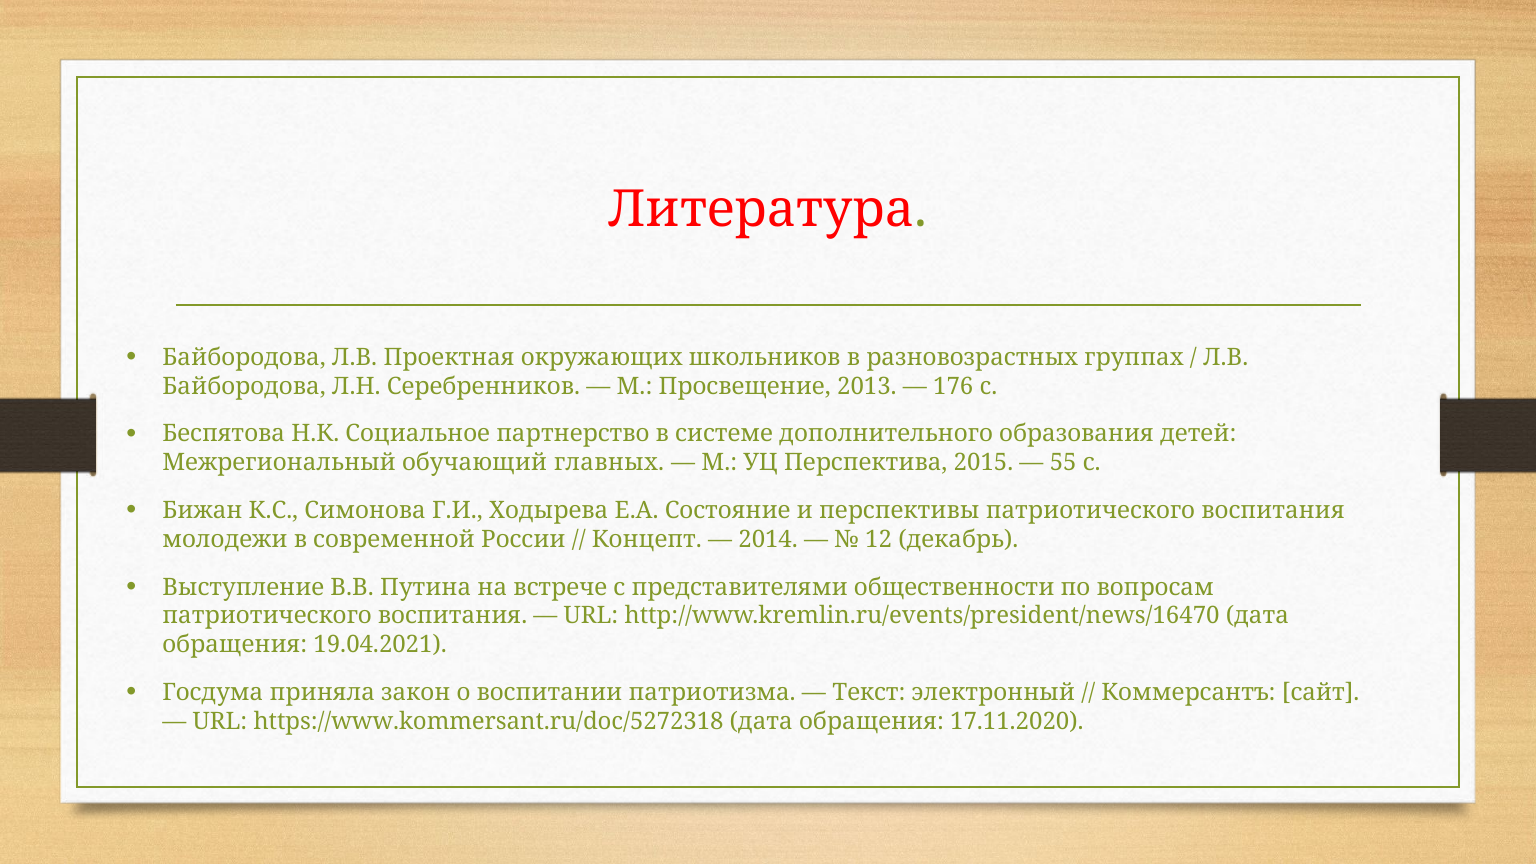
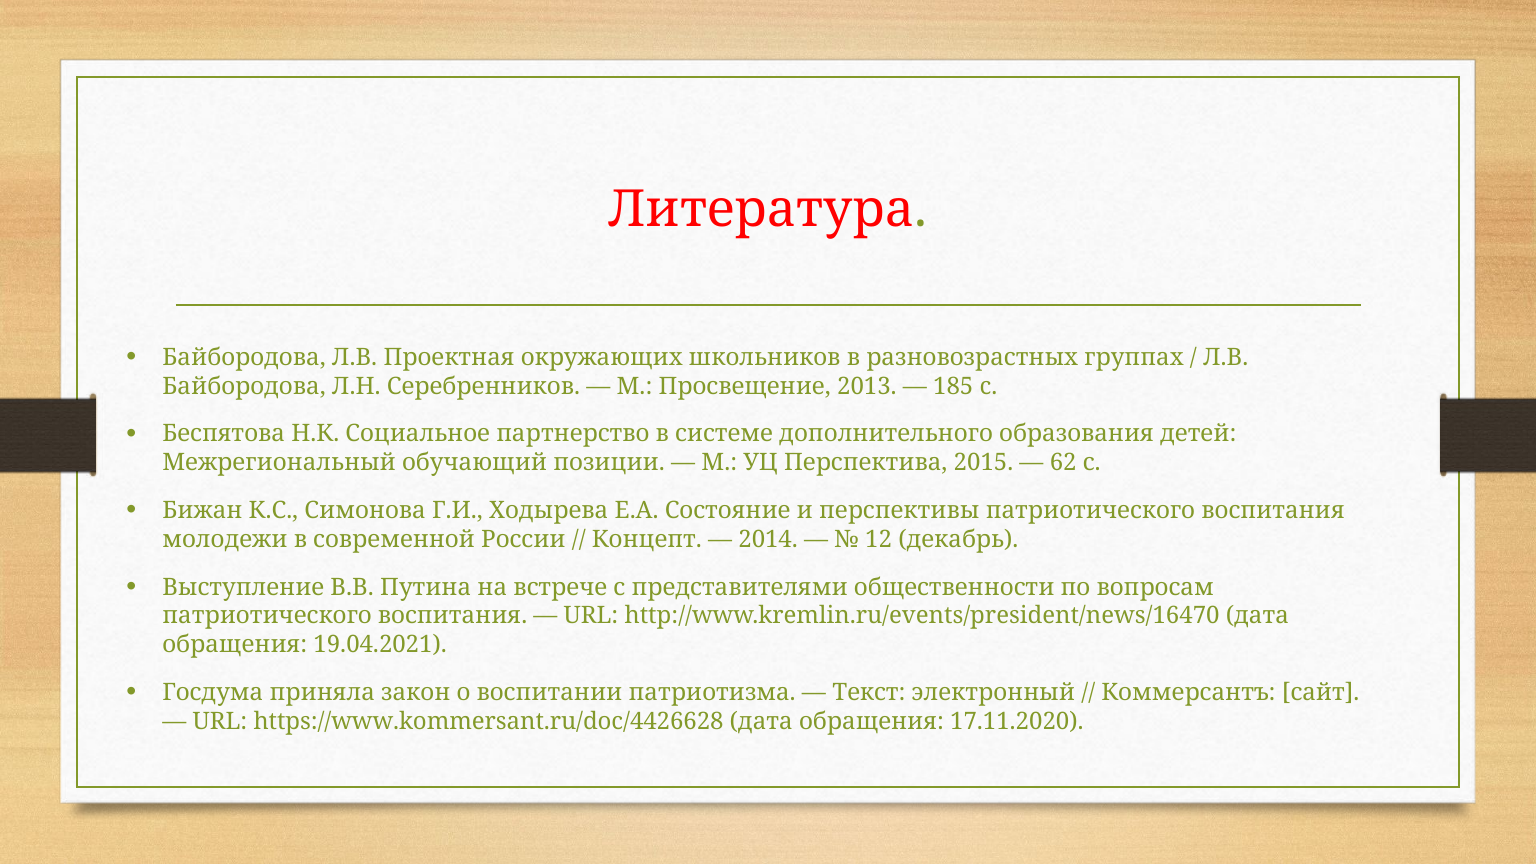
176: 176 -> 185 (953, 386)
главных: главных -> позиции (609, 463)
55: 55 -> 62 (1063, 463)
https://www.kommersant.ru/doc/5272318: https://www.kommersant.ru/doc/5272318 -> https://www.kommersant.ru/doc/4426628 (489, 721)
